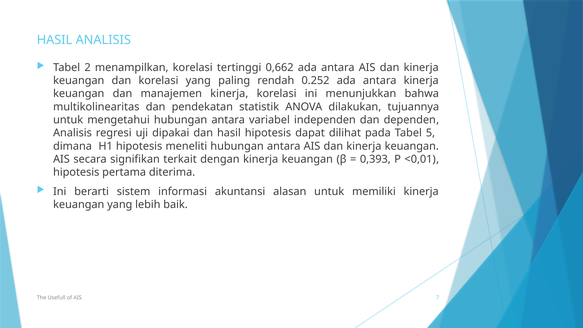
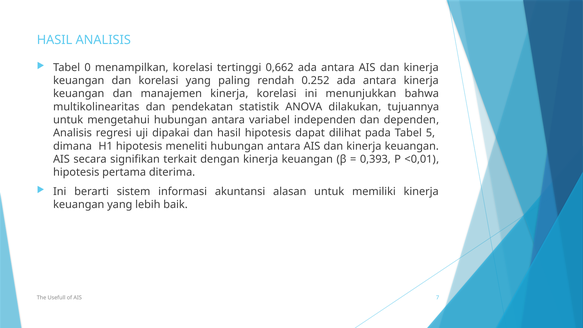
2: 2 -> 0 (88, 67)
